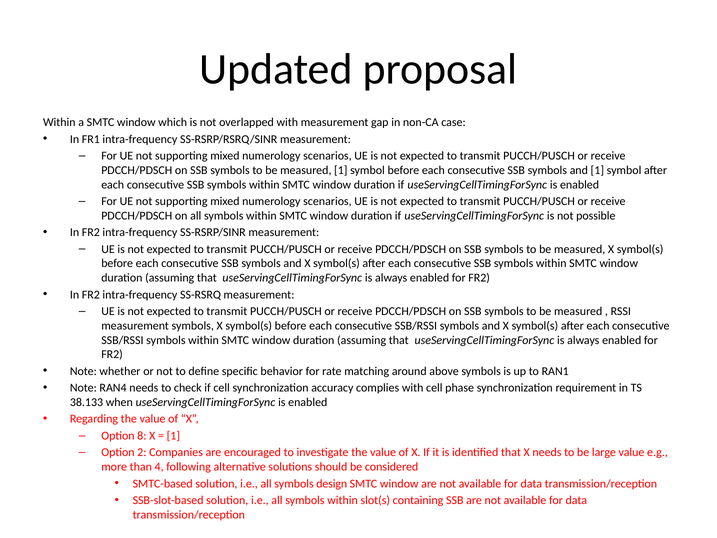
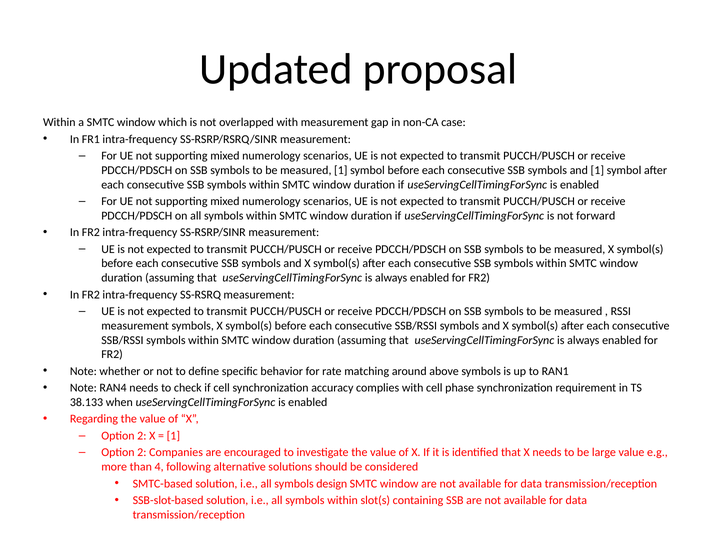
possible: possible -> forward (596, 216)
8: 8 -> 2 (142, 436)
